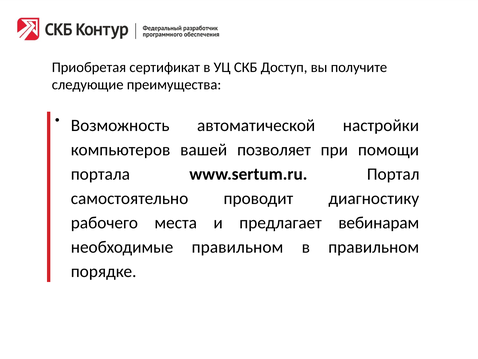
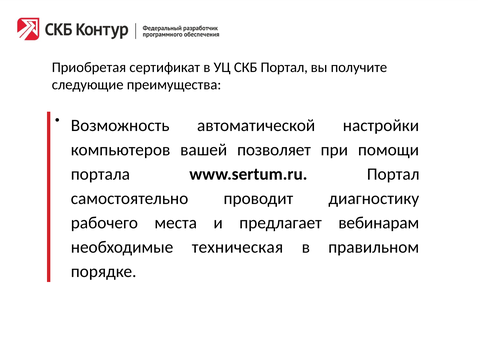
СКБ Доступ: Доступ -> Портал (284, 67)
необходимые правильном: правильном -> техническая (237, 247)
